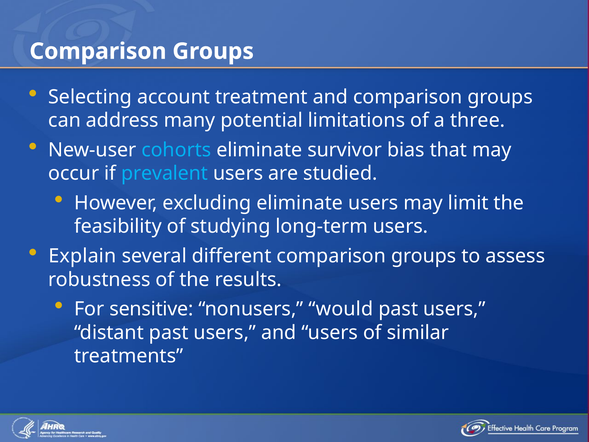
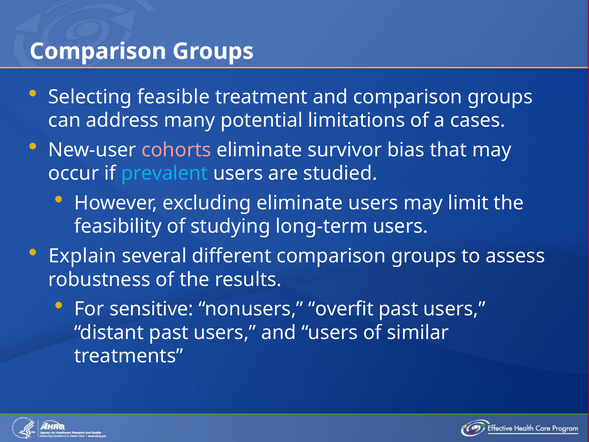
account: account -> feasible (173, 97)
three: three -> cases (478, 120)
cohorts colour: light blue -> pink (176, 150)
would: would -> overfit (341, 309)
